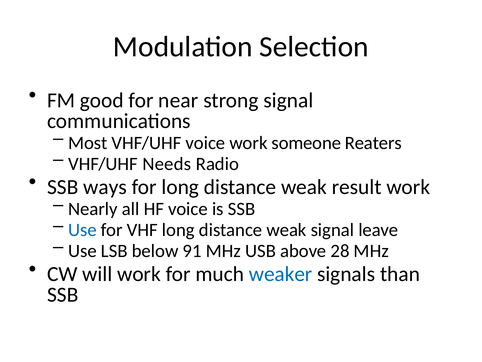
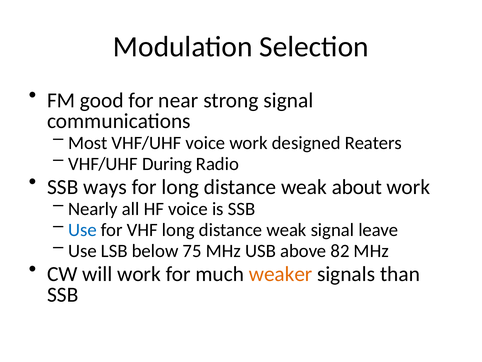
someone: someone -> designed (306, 143)
Needs: Needs -> During (167, 164)
result: result -> about (357, 187)
91: 91 -> 75 (192, 251)
28: 28 -> 82 (340, 251)
weaker colour: blue -> orange (281, 274)
